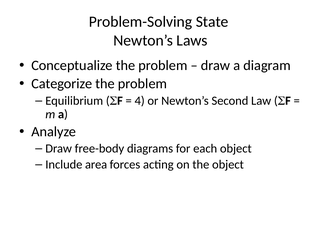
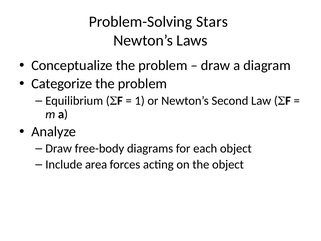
State: State -> Stars (212, 22)
4: 4 -> 1 (140, 101)
